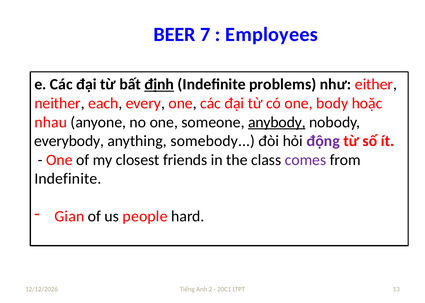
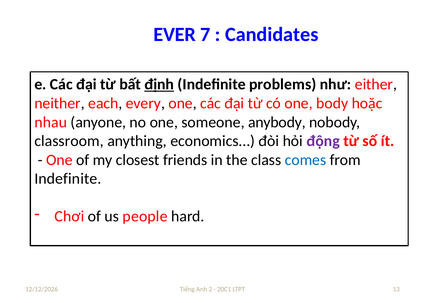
BEER: BEER -> EVER (175, 35)
Employees: Employees -> Candidates (272, 35)
anybody underline: present -> none (277, 122)
everybody: everybody -> classroom (69, 141)
somebody: somebody -> economics (213, 141)
comes colour: purple -> blue (306, 160)
Gian: Gian -> Chơi (69, 217)
